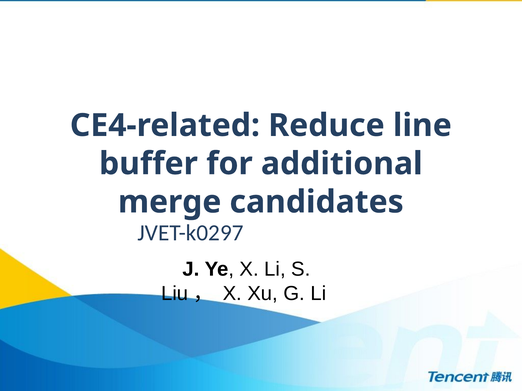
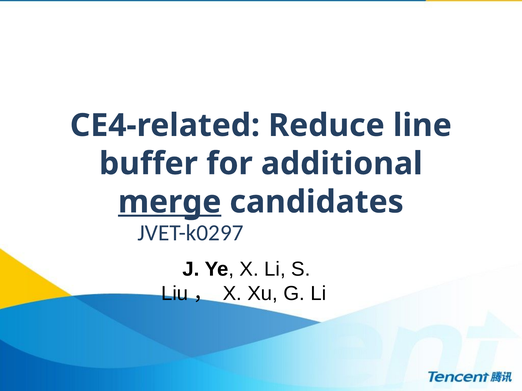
merge underline: none -> present (170, 202)
